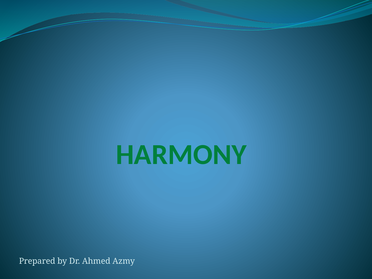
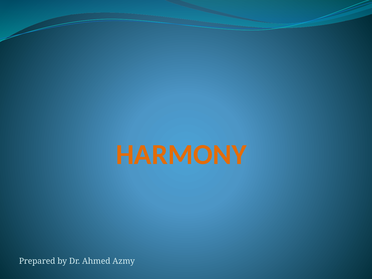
HARMONY colour: green -> orange (181, 155)
